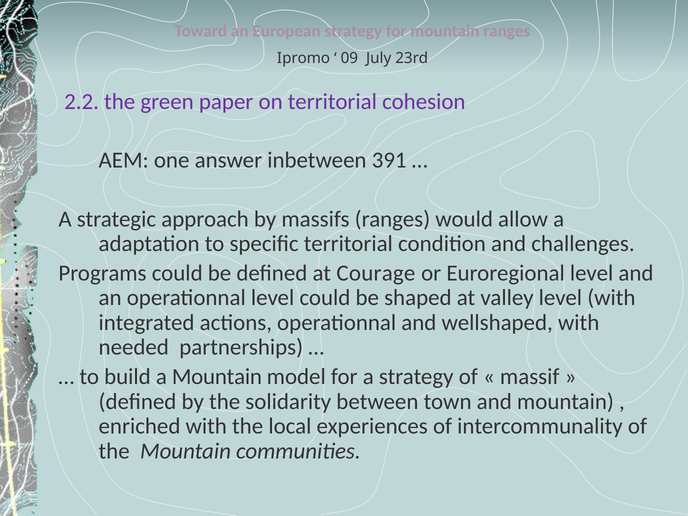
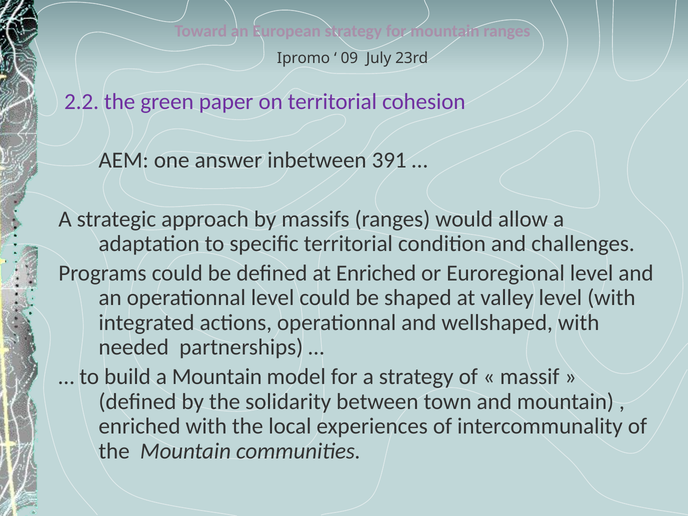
at Courage: Courage -> Enriched (376, 273)
